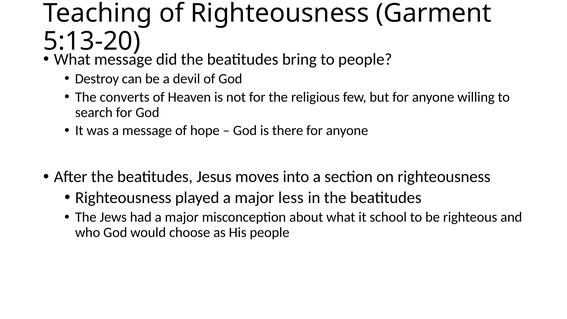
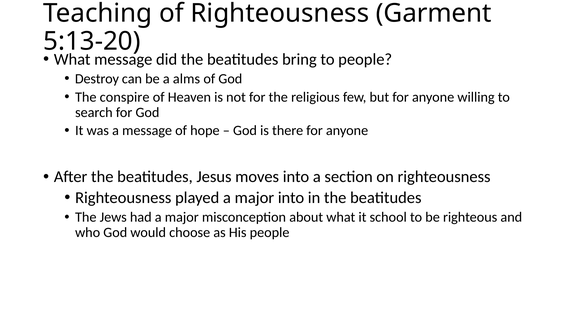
devil: devil -> alms (187, 79)
converts: converts -> conspire (125, 97)
major less: less -> into (291, 198)
